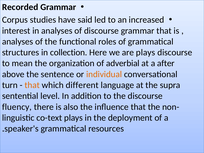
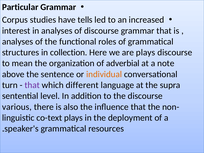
Recorded: Recorded -> Particular (20, 7)
said: said -> tells (85, 20)
after: after -> note (166, 63)
that colour: orange -> purple (32, 85)
fluency: fluency -> various (17, 107)
